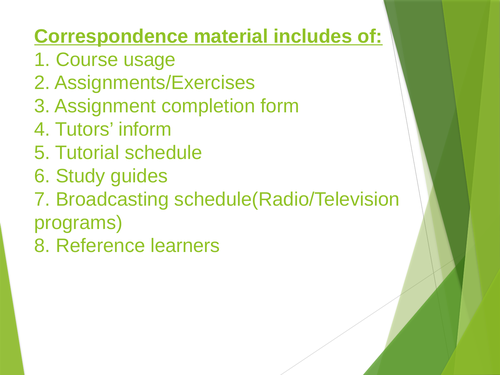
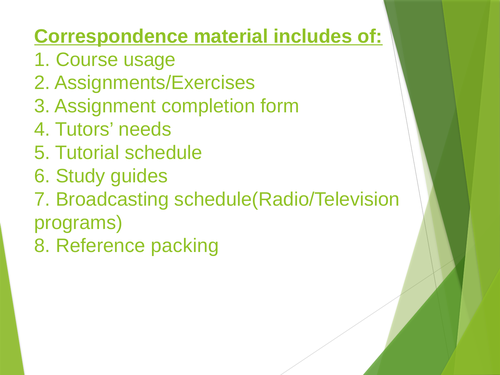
inform: inform -> needs (145, 129)
learners: learners -> packing (185, 246)
